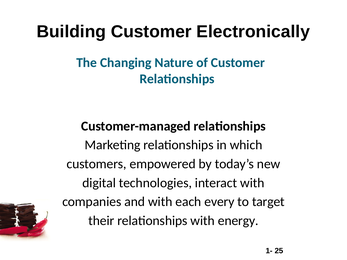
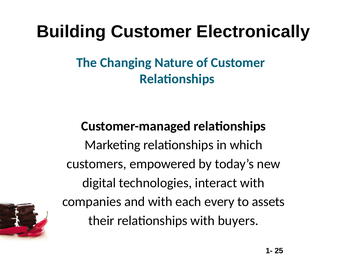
target: target -> assets (268, 202)
energy: energy -> buyers (238, 221)
